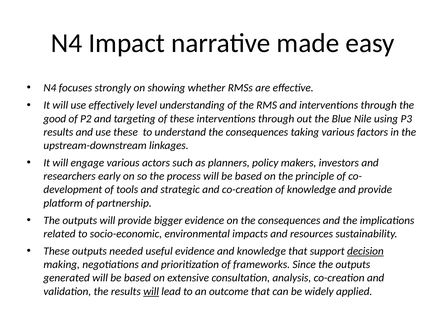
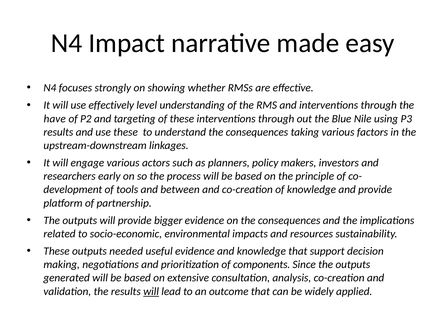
good: good -> have (55, 118)
strategic: strategic -> between (180, 189)
decision underline: present -> none (365, 251)
frameworks: frameworks -> components (262, 264)
